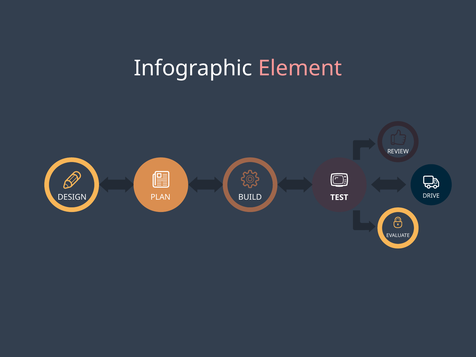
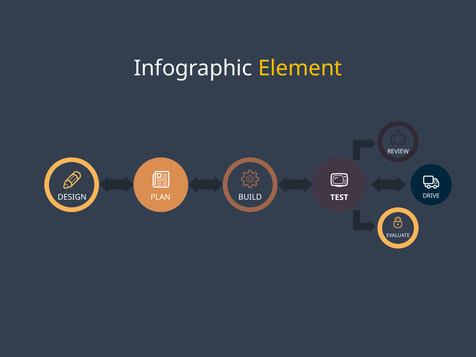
Element colour: pink -> yellow (300, 68)
